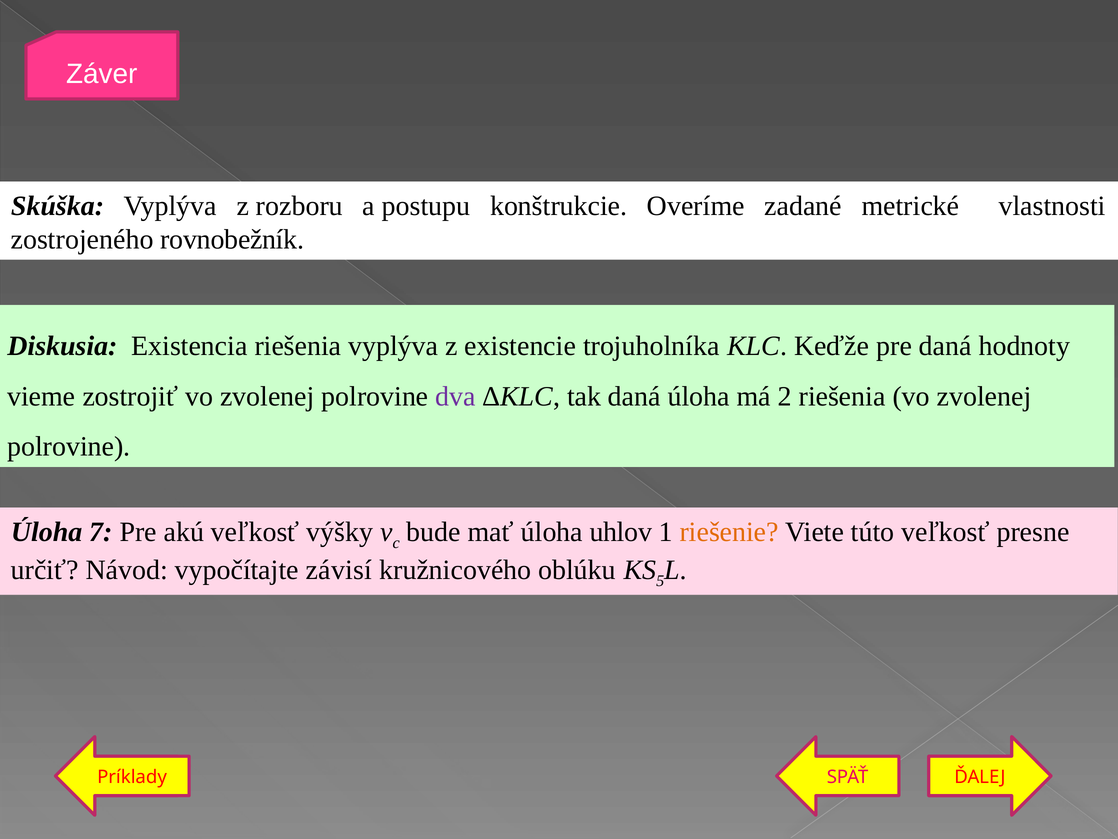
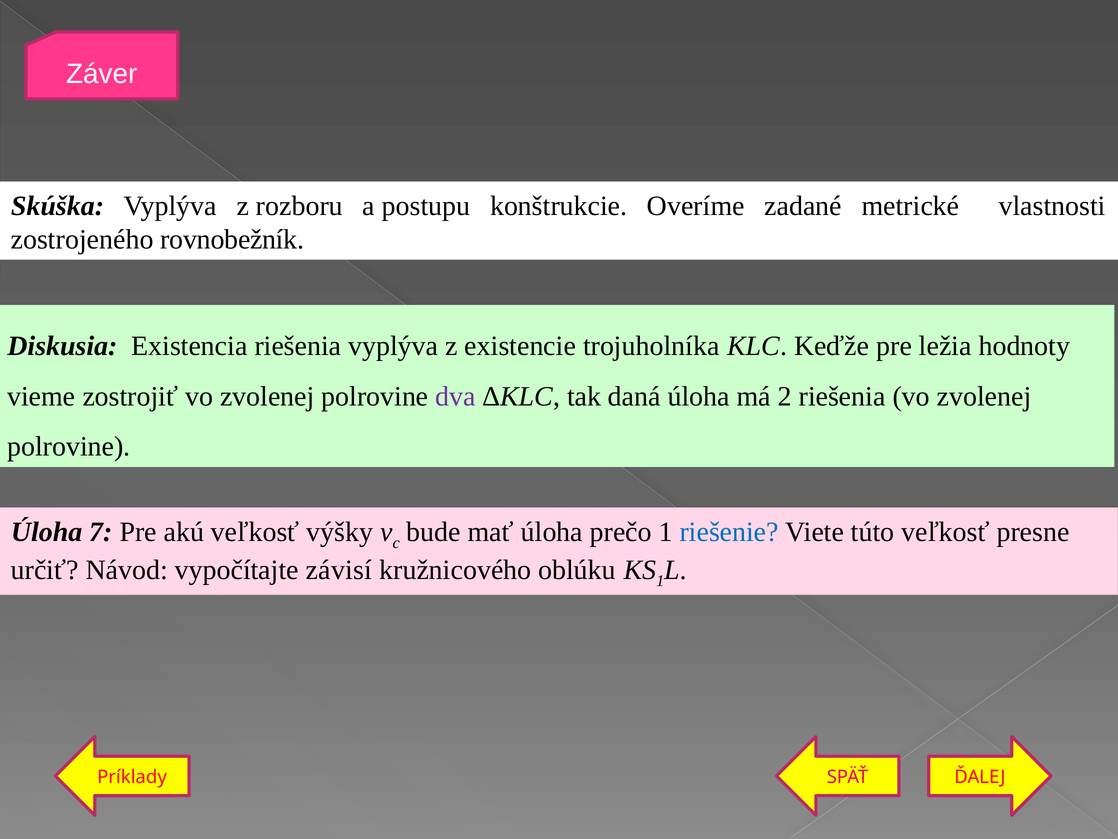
pre daná: daná -> ležia (945, 346)
uhlov: uhlov -> prečo (621, 531)
riešenie colour: orange -> blue (729, 531)
5: 5 -> 1 (660, 580)
